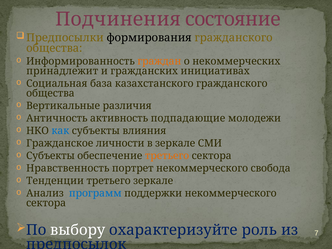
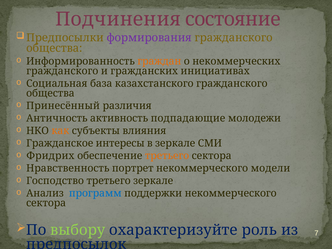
формирования colour: black -> purple (149, 38)
принадлежит: принадлежит -> гражданского (62, 71)
Вертикальные: Вертикальные -> Принесённый (63, 106)
как colour: blue -> orange (60, 131)
личности: личности -> интересы (120, 143)
Субъекты: Субъекты -> Фридрих (50, 156)
свобода: свобода -> модели (271, 168)
Тенденции: Тенденции -> Господство (55, 181)
выбору colour: white -> light green (78, 230)
